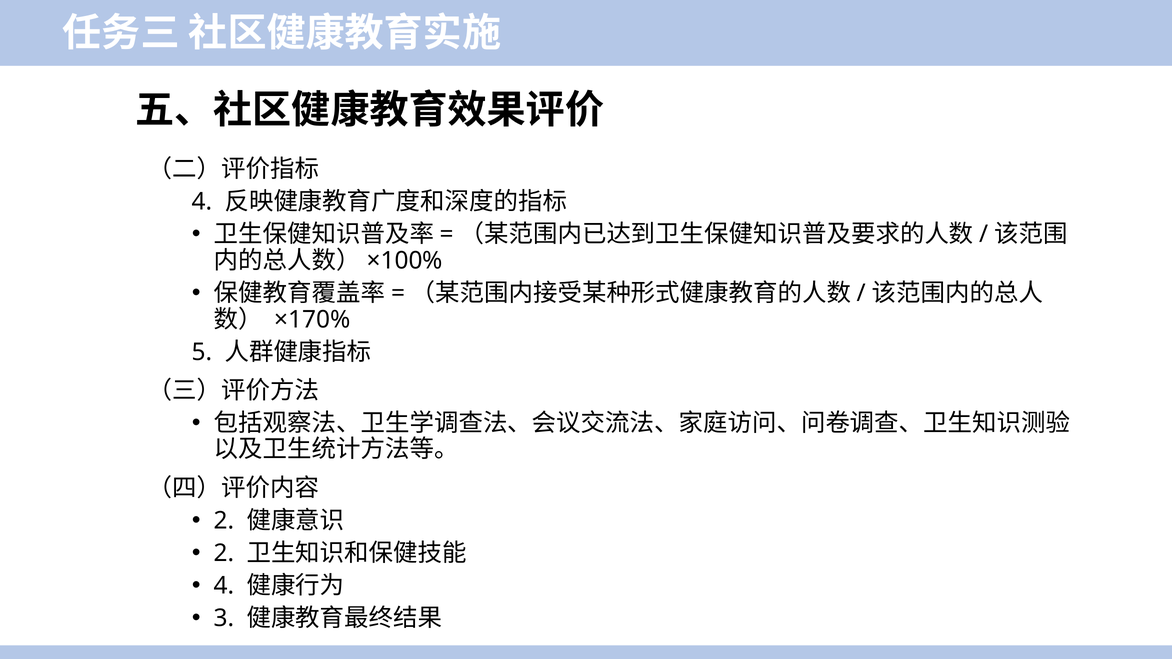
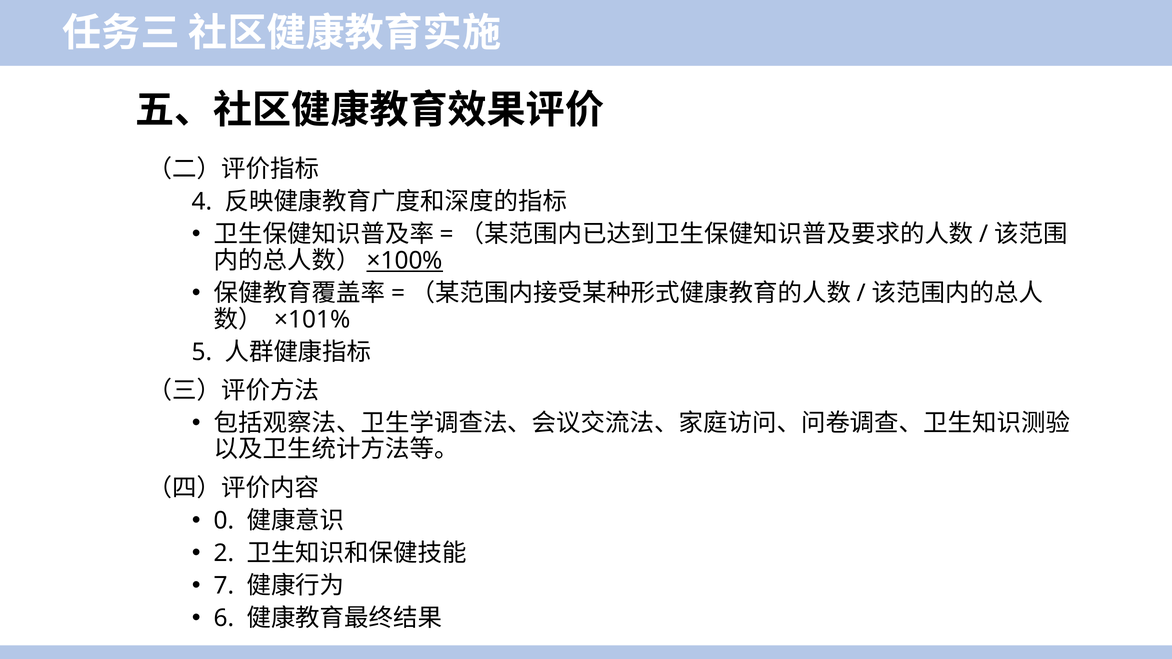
×100% underline: none -> present (405, 261)
×170%: ×170% -> ×101% (312, 320)
2: 2 -> 0 (224, 521)
4: 4 -> 7 (224, 586)
3: 3 -> 6 (224, 618)
